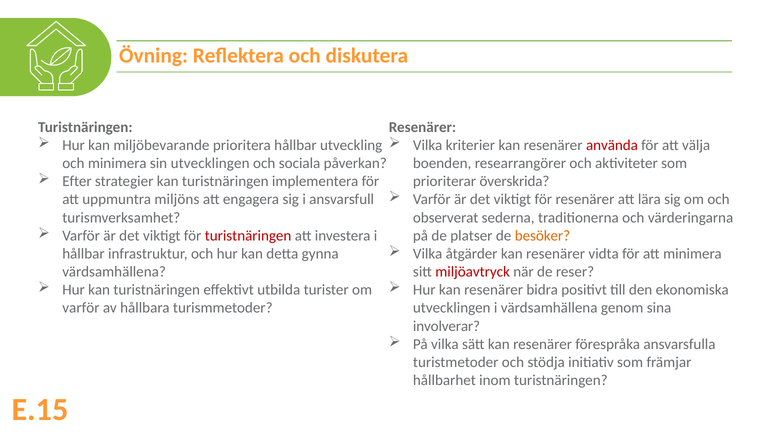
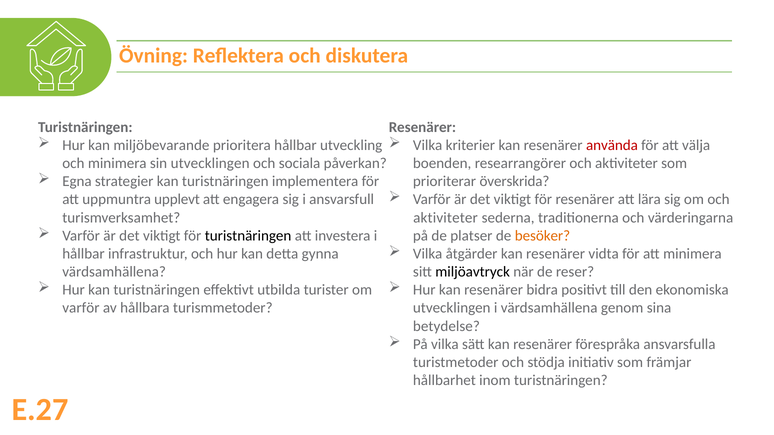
Efter: Efter -> Egna (77, 182)
miljöns: miljöns -> upplevt (177, 200)
observerat: observerat -> aktiviteter (446, 218)
turistnäringen colour: red -> black (248, 236)
miljöavtryck colour: red -> black (473, 272)
involverar: involverar -> betydelse (446, 326)
E.15: E.15 -> E.27 (40, 410)
